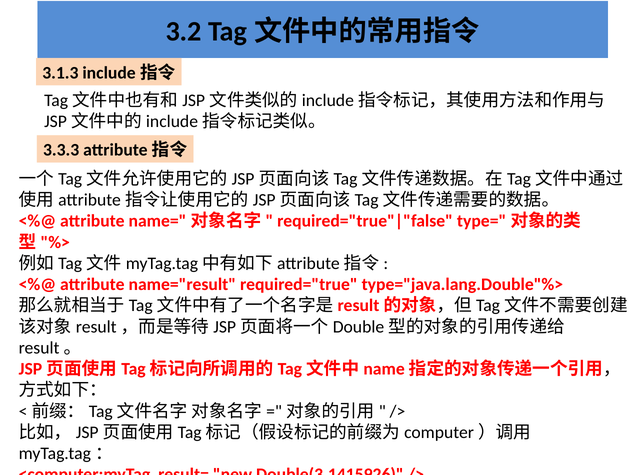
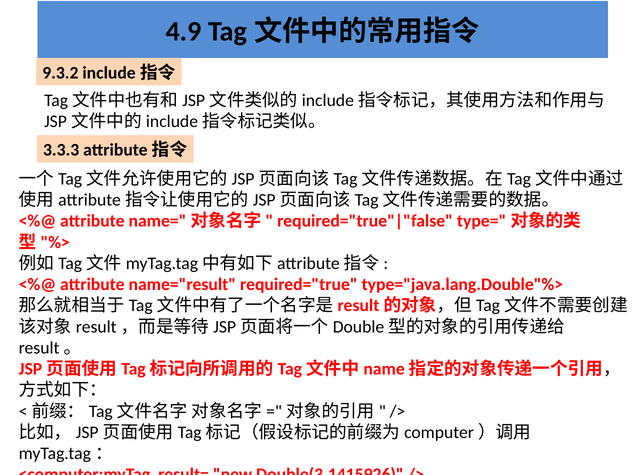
3.2: 3.2 -> 4.9 (184, 31)
3.1.3: 3.1.3 -> 9.3.2 (60, 73)
